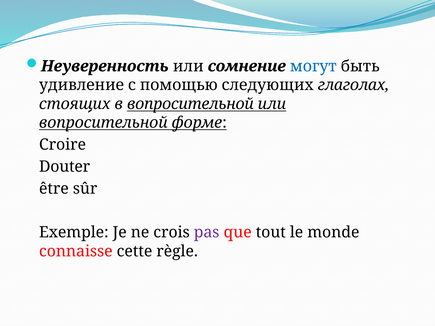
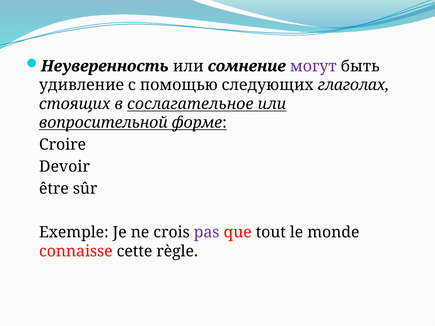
могут colour: blue -> purple (313, 66)
в вопросительной: вопросительной -> сослагательное (190, 104)
Douter: Douter -> Devoir (64, 167)
